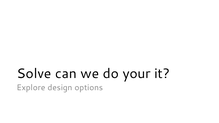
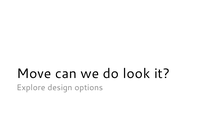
Solve: Solve -> Move (34, 74)
your: your -> look (136, 74)
